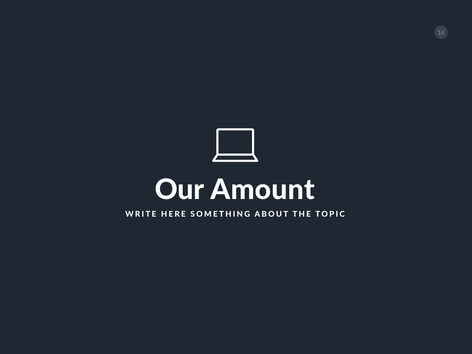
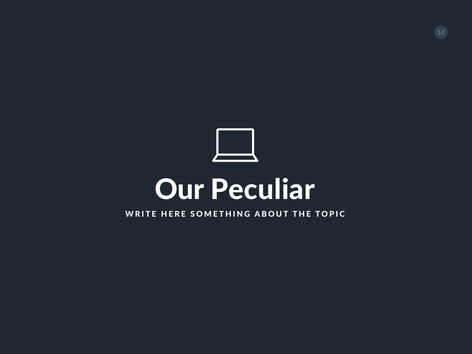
Amount: Amount -> Peculiar (263, 190)
